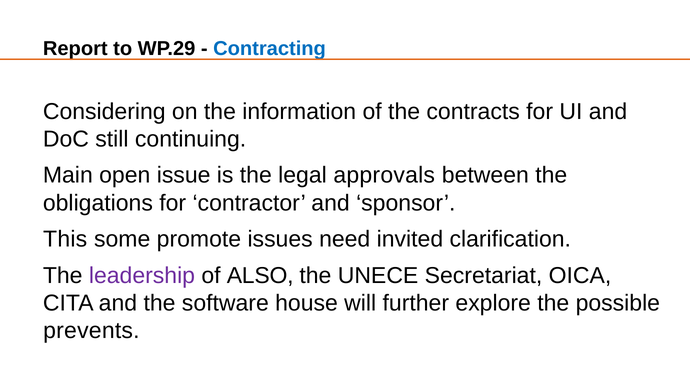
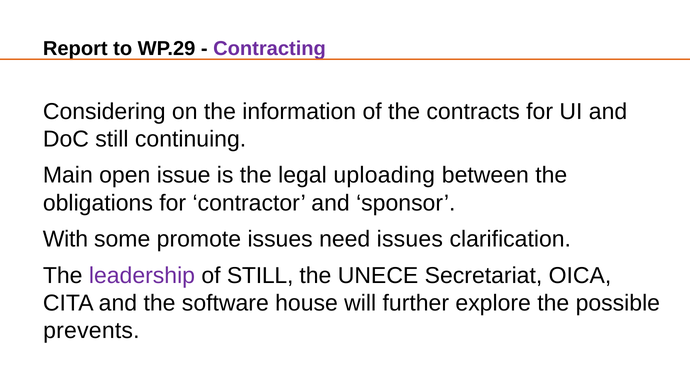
Contracting colour: blue -> purple (270, 49)
approvals: approvals -> uploading (384, 175)
This: This -> With (65, 239)
need invited: invited -> issues (410, 239)
of ALSO: ALSO -> STILL (260, 276)
